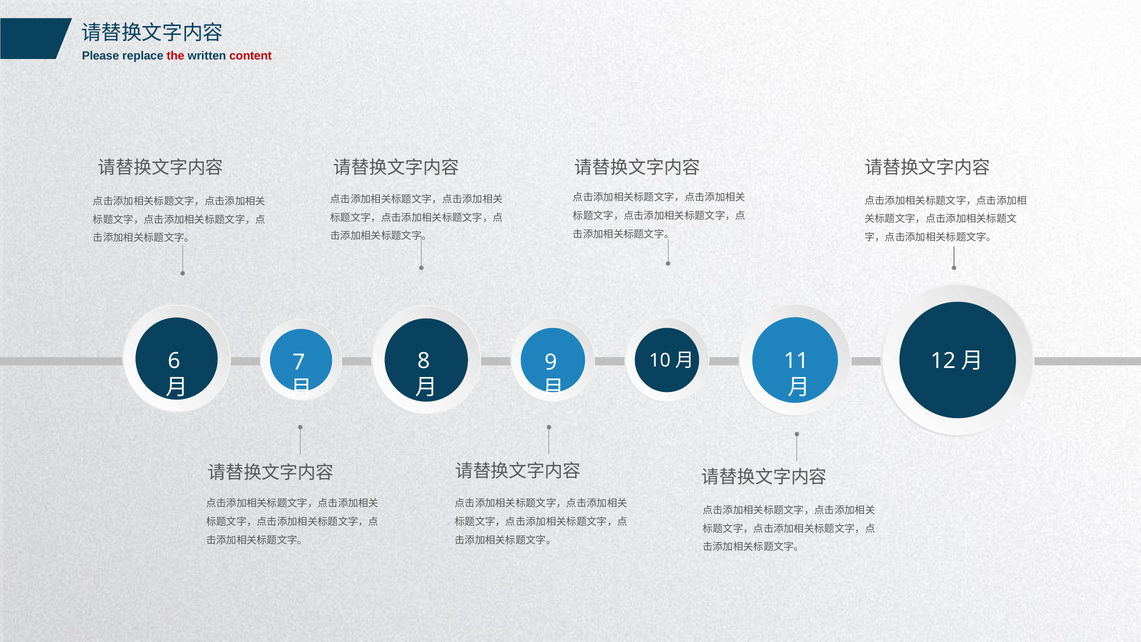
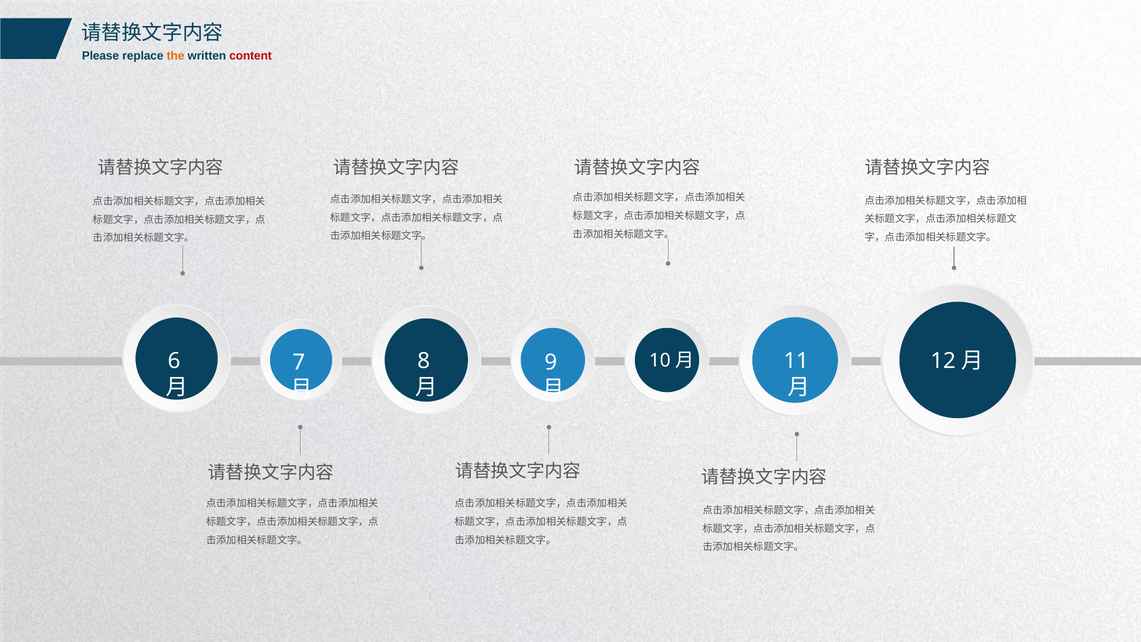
the colour: red -> orange (176, 56)
